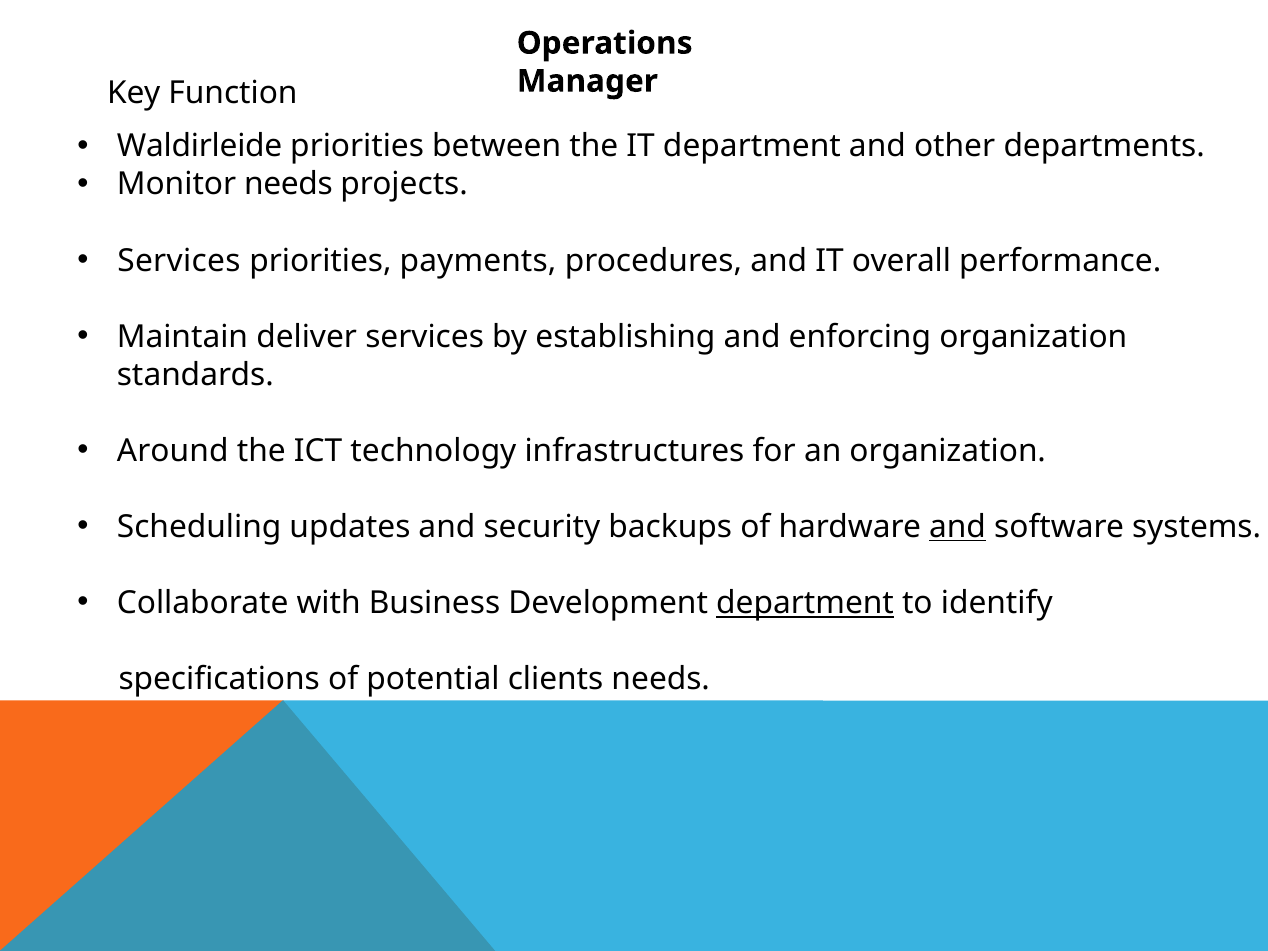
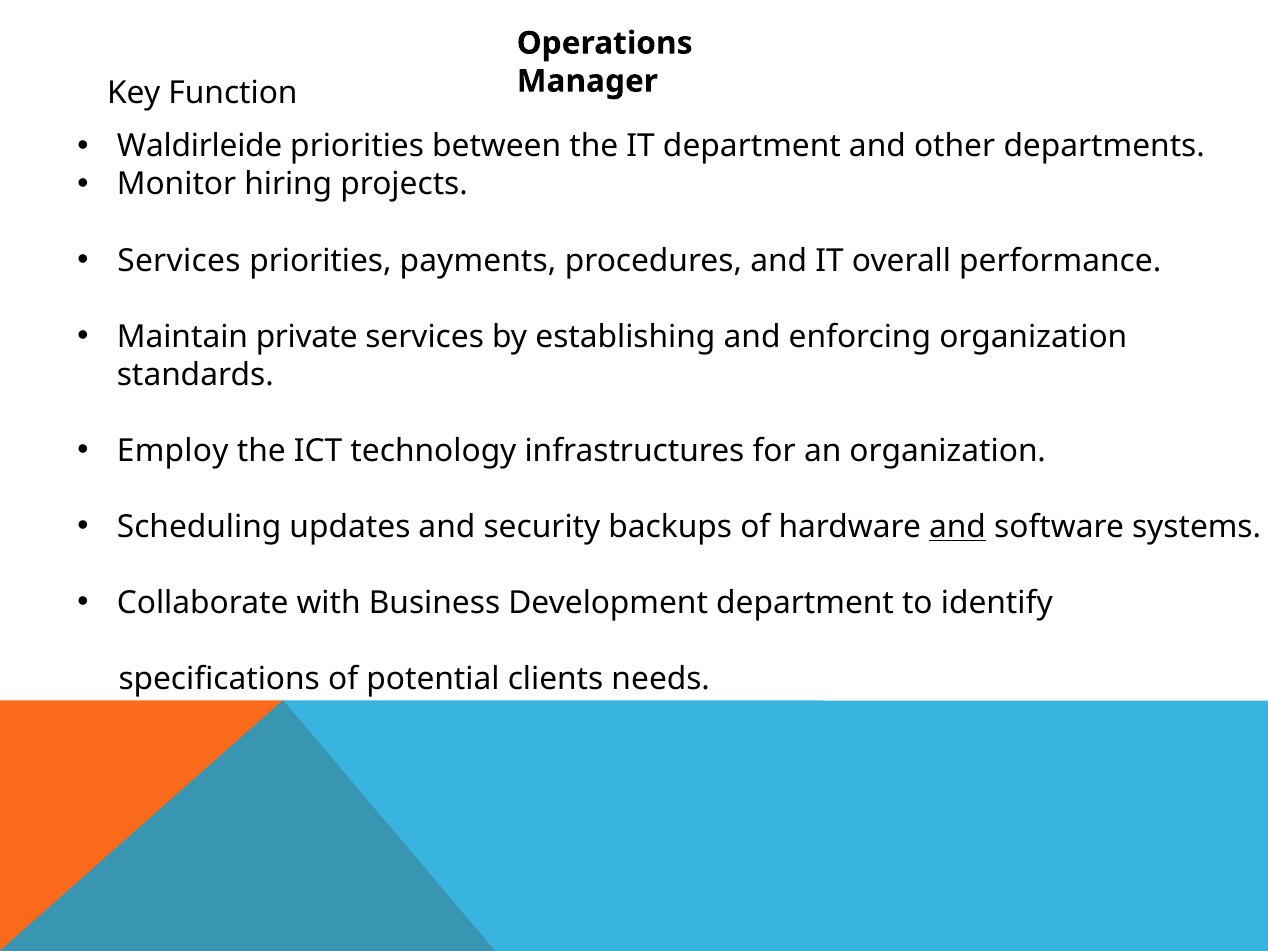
Monitor needs: needs -> hiring (288, 184)
deliver: deliver -> private (307, 337)
Around: Around -> Employ (173, 451)
department underline: present -> none (805, 603)
